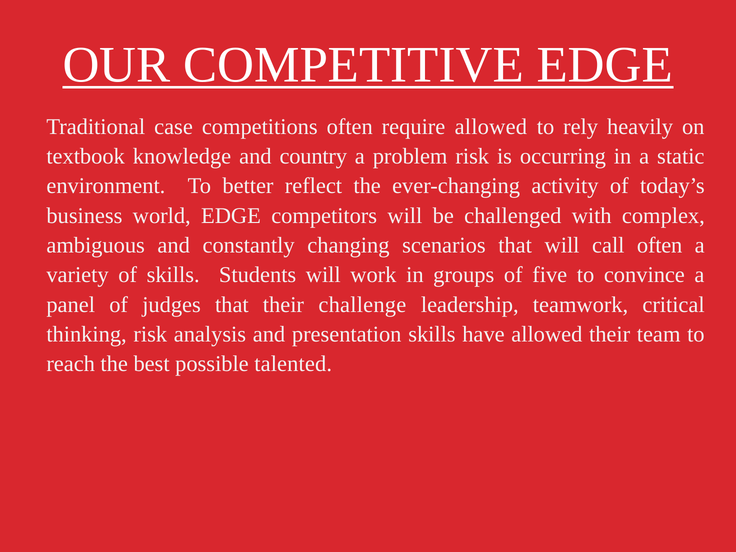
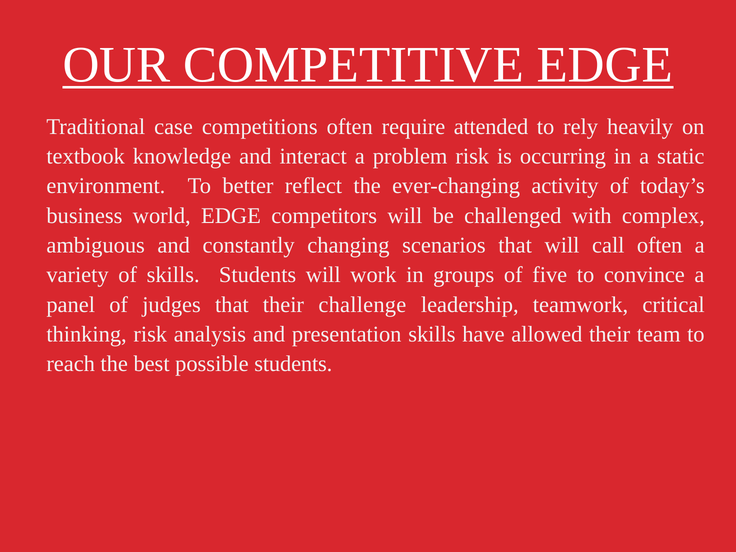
require allowed: allowed -> attended (491, 127)
country: country -> interact (313, 156)
possible talented: talented -> students (293, 364)
